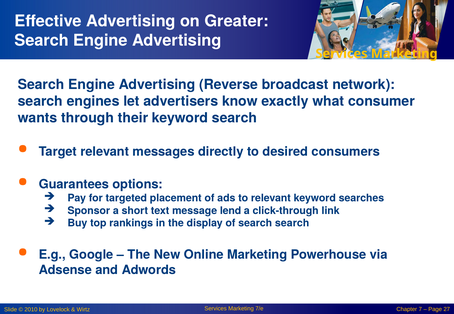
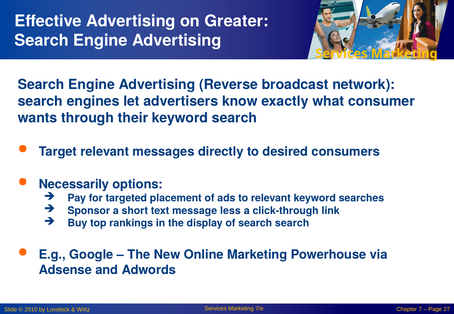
Guarantees: Guarantees -> Necessarily (74, 184)
lend: lend -> less (230, 211)
